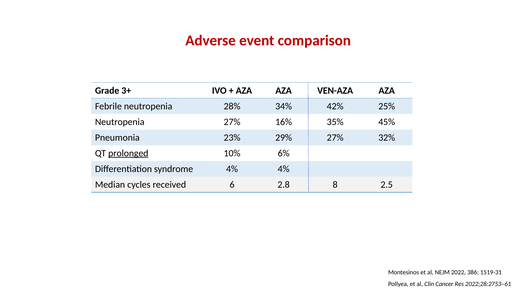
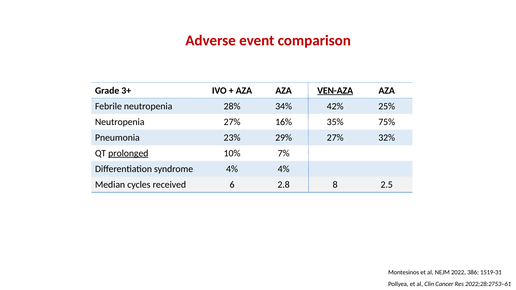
VEN-AZA underline: none -> present (335, 91)
45%: 45% -> 75% (387, 122)
6%: 6% -> 7% (284, 153)
